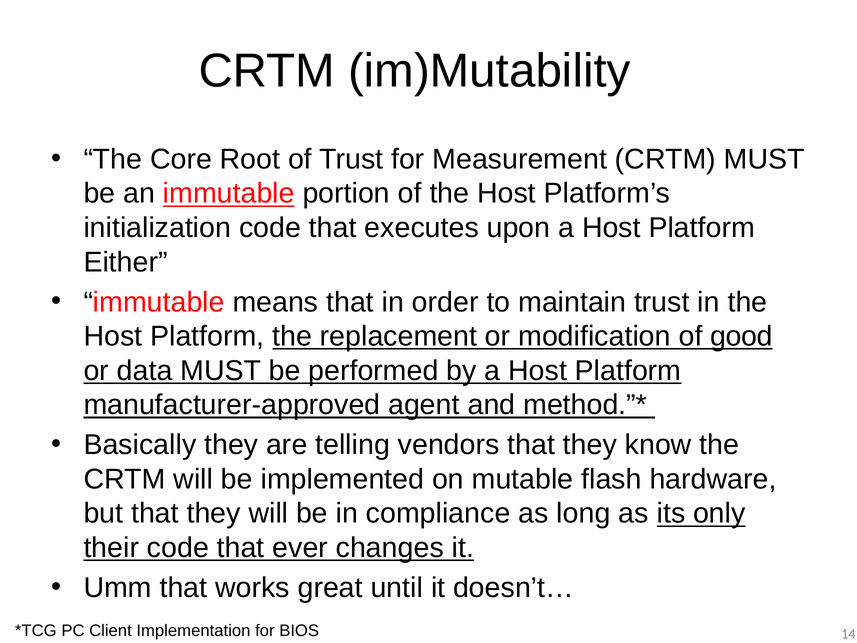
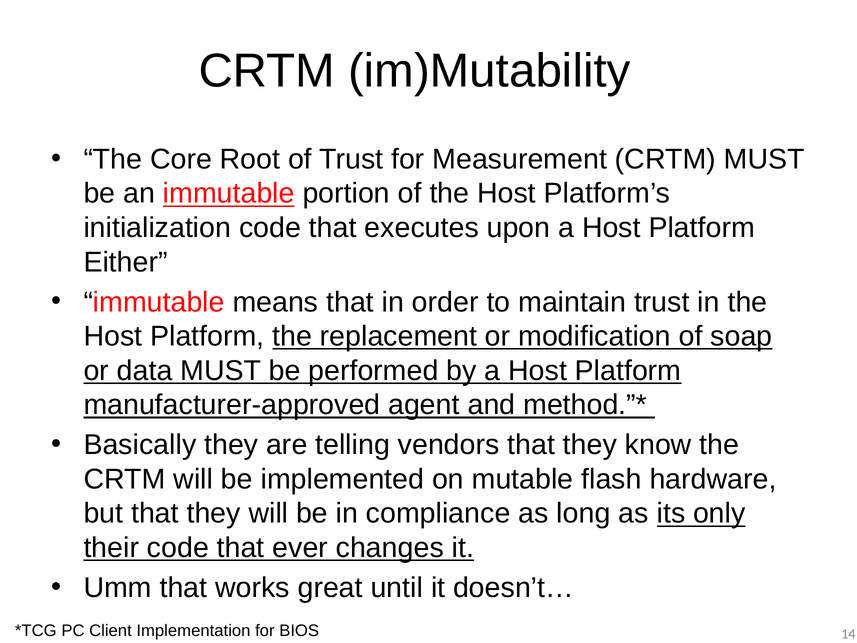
good: good -> soap (741, 336)
